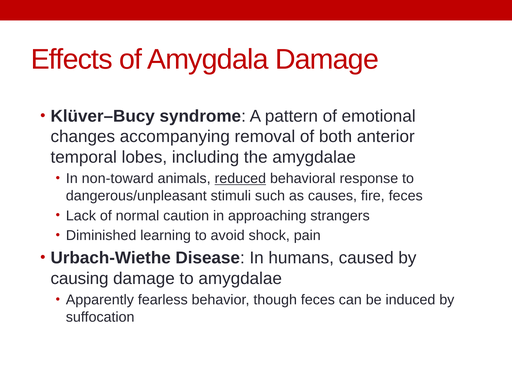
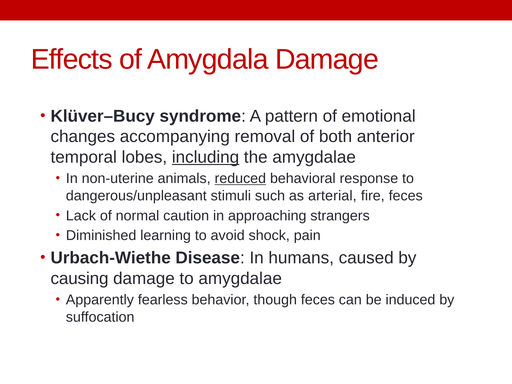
including underline: none -> present (206, 157)
non-toward: non-toward -> non-uterine (118, 179)
causes: causes -> arterial (332, 196)
